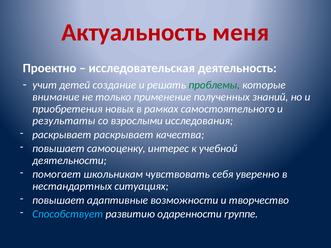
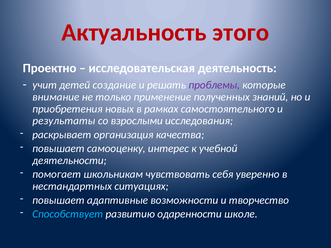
меня: меня -> этого (241, 32)
проблемы colour: green -> purple (214, 85)
раскрывает раскрывает: раскрывает -> организация (124, 135)
группе: группе -> школе (241, 214)
